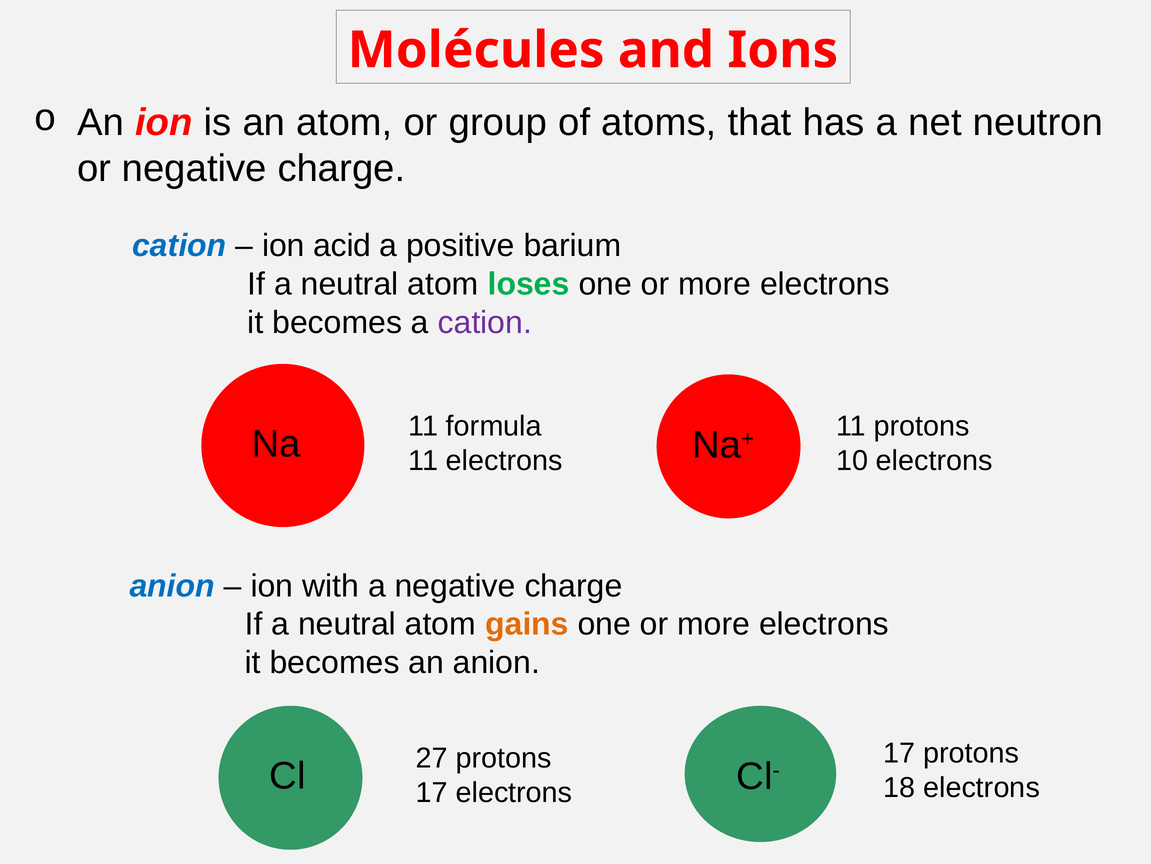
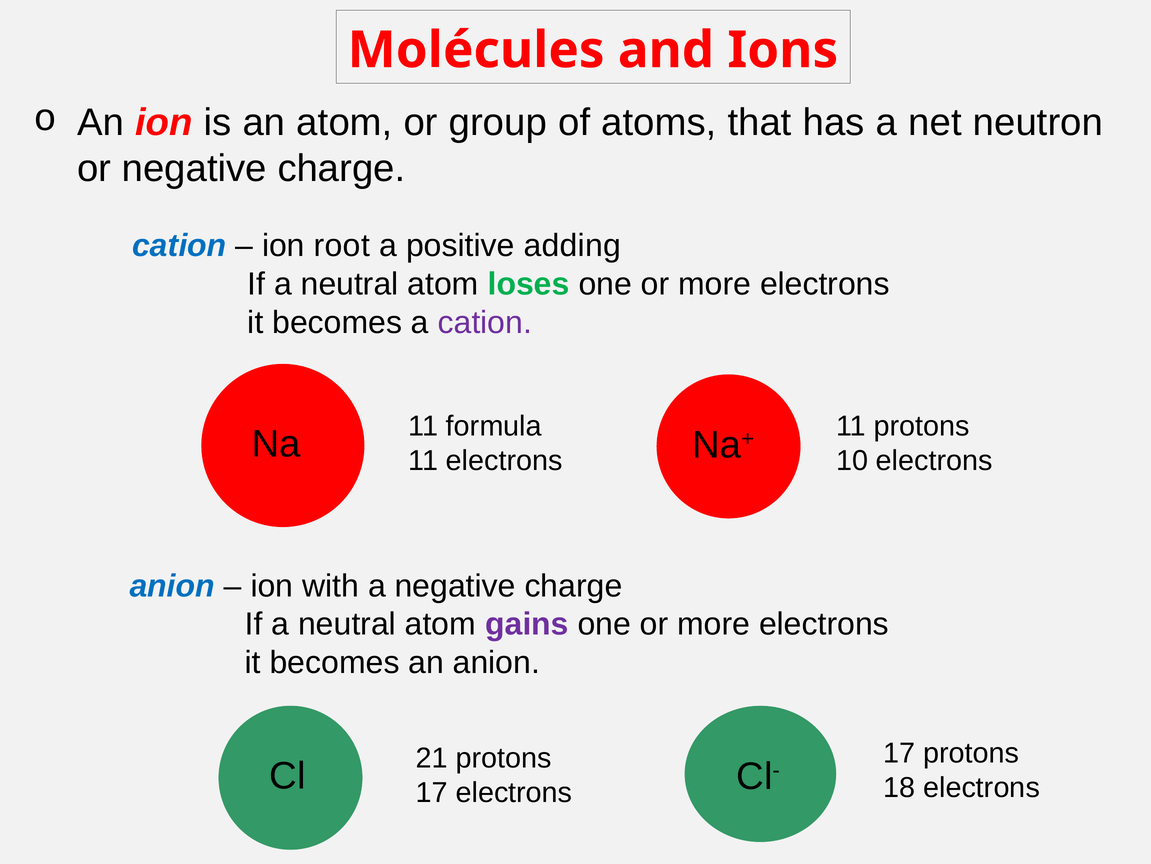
acid: acid -> root (342, 246)
barium: barium -> adding (572, 246)
gains colour: orange -> purple (527, 624)
27: 27 -> 21 (432, 758)
